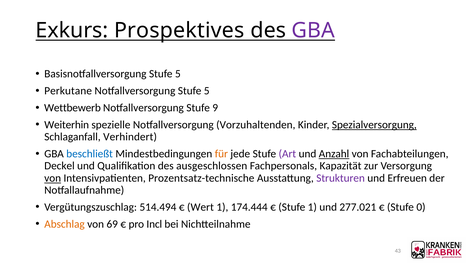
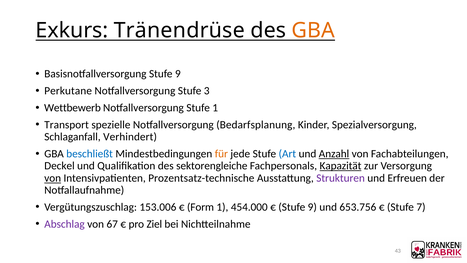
Prospektives: Prospektives -> Tränendrüse (179, 30)
GBA colour: purple -> orange (313, 30)
Basisnotfallversorgung Stufe 5: 5 -> 9 (178, 74)
Notfallversorgung Stufe 5: 5 -> 3 (207, 91)
Stufe 9: 9 -> 1 (215, 108)
Weiterhin: Weiterhin -> Transport (67, 125)
Vorzuhaltenden: Vorzuhaltenden -> Bedarfsplanung (256, 125)
Spezialversorgung underline: present -> none (374, 125)
Art colour: purple -> blue (287, 154)
ausgeschlossen: ausgeschlossen -> sektorengleiche (212, 166)
Kapazität underline: none -> present (341, 166)
514.494: 514.494 -> 153.006 (158, 207)
Wert: Wert -> Form (201, 207)
174.444: 174.444 -> 454.000 (249, 207)
1: 1 -> 9 (312, 207)
277.021: 277.021 -> 653.756 (358, 207)
0: 0 -> 7 (421, 207)
Abschlag colour: orange -> purple (65, 224)
69: 69 -> 67 (112, 224)
Incl: Incl -> Ziel (154, 224)
